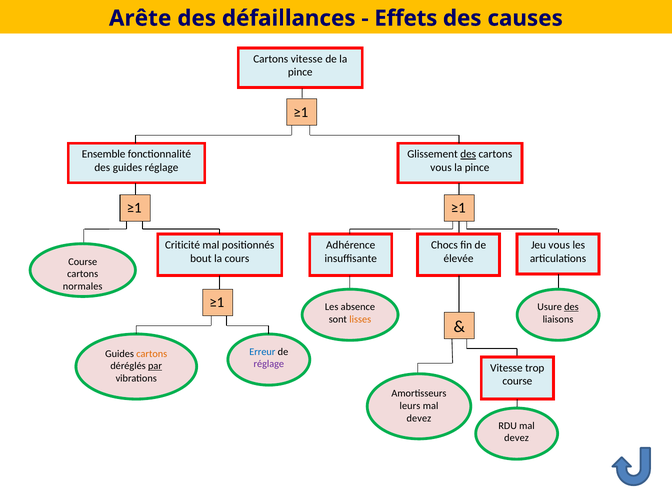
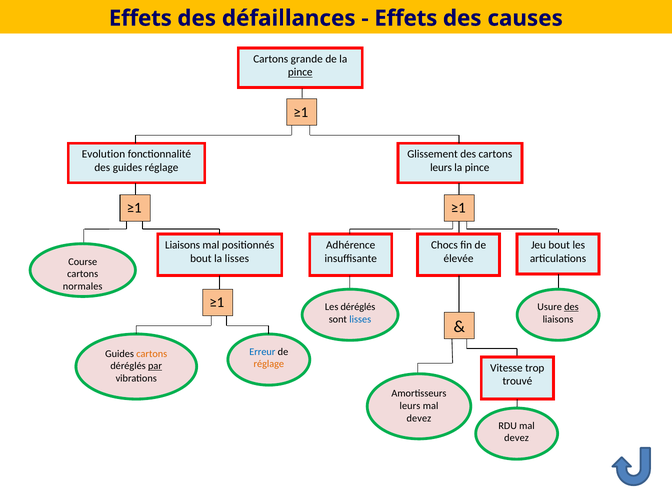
Arête: Arête -> Effets (140, 18)
Cartons vitesse: vitesse -> grande (307, 59)
pince underline: none -> present (300, 72)
Ensemble: Ensemble -> Evolution (103, 154)
des underline: present -> none (468, 154)
vous: vous -> leurs (441, 168)
Criticité: Criticité -> Liaisons (183, 245)
Jeu vous: vous -> bout (559, 245)
la cours: cours -> lisses (237, 258)
Les absence: absence -> déréglés (358, 307)
lisses colour: orange -> blue (360, 319)
réglage colour: purple -> orange (269, 364)
course: course -> trouvé (517, 381)
